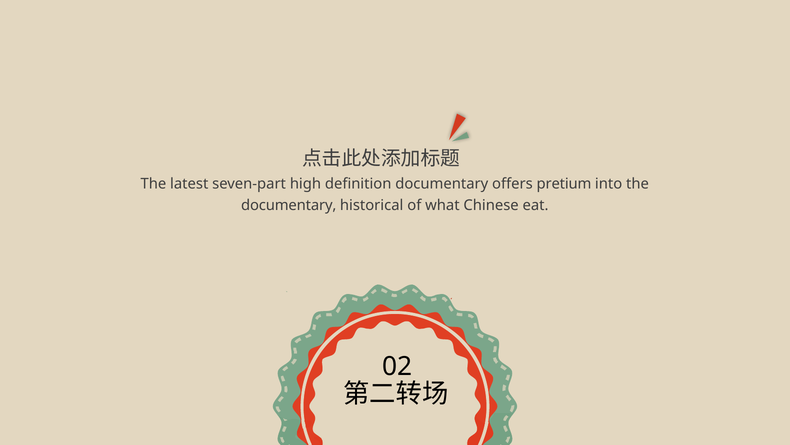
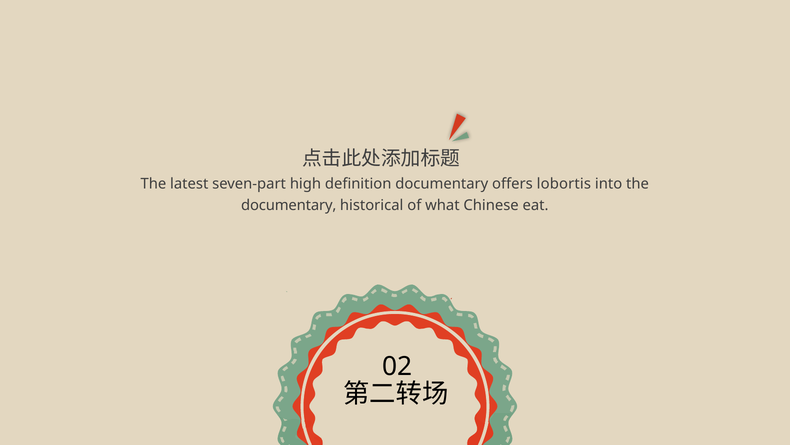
pretium: pretium -> lobortis (564, 183)
